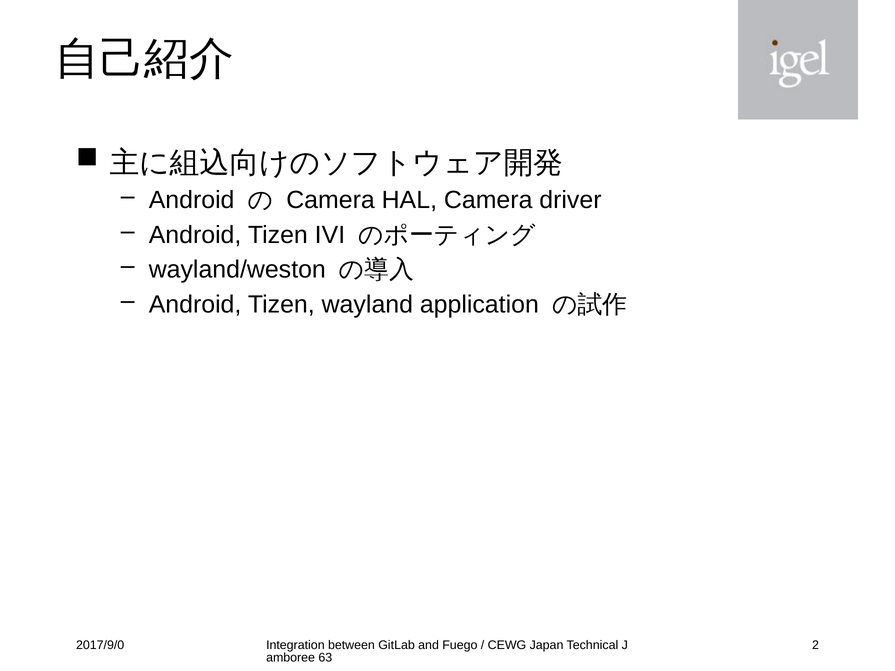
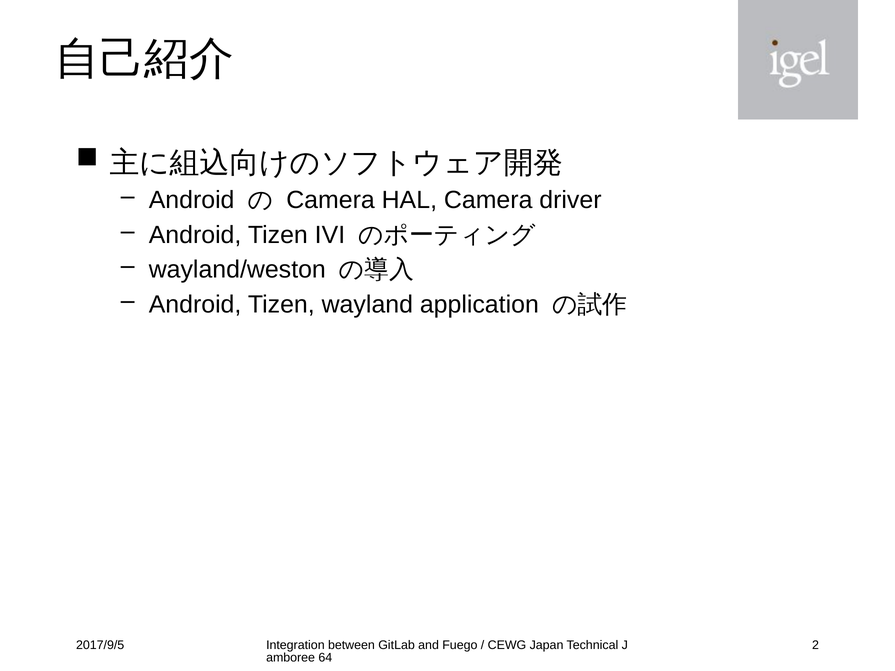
2017/9/0: 2017/9/0 -> 2017/9/5 (100, 645)
63: 63 -> 64 (325, 658)
